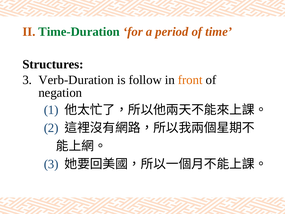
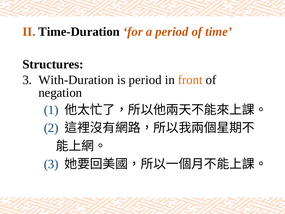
Time-Duration colour: green -> black (79, 32)
Verb-Duration: Verb-Duration -> With-Duration (76, 80)
is follow: follow -> period (145, 80)
